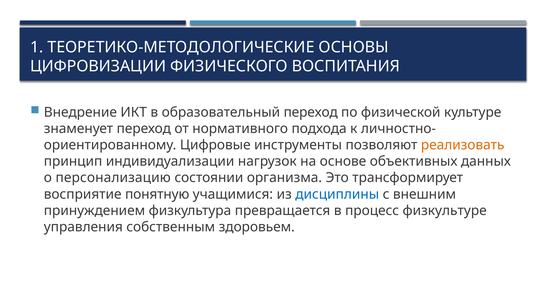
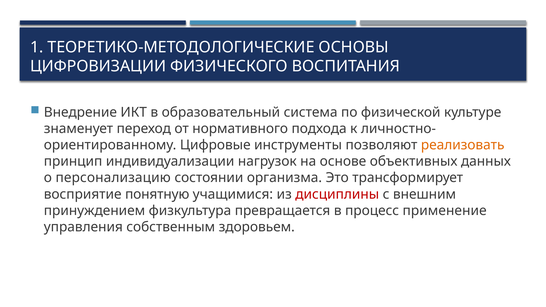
образовательный переход: переход -> система (311, 112)
дисциплины colour: blue -> red (337, 194)
физкультуре: физкультуре -> применение (445, 211)
